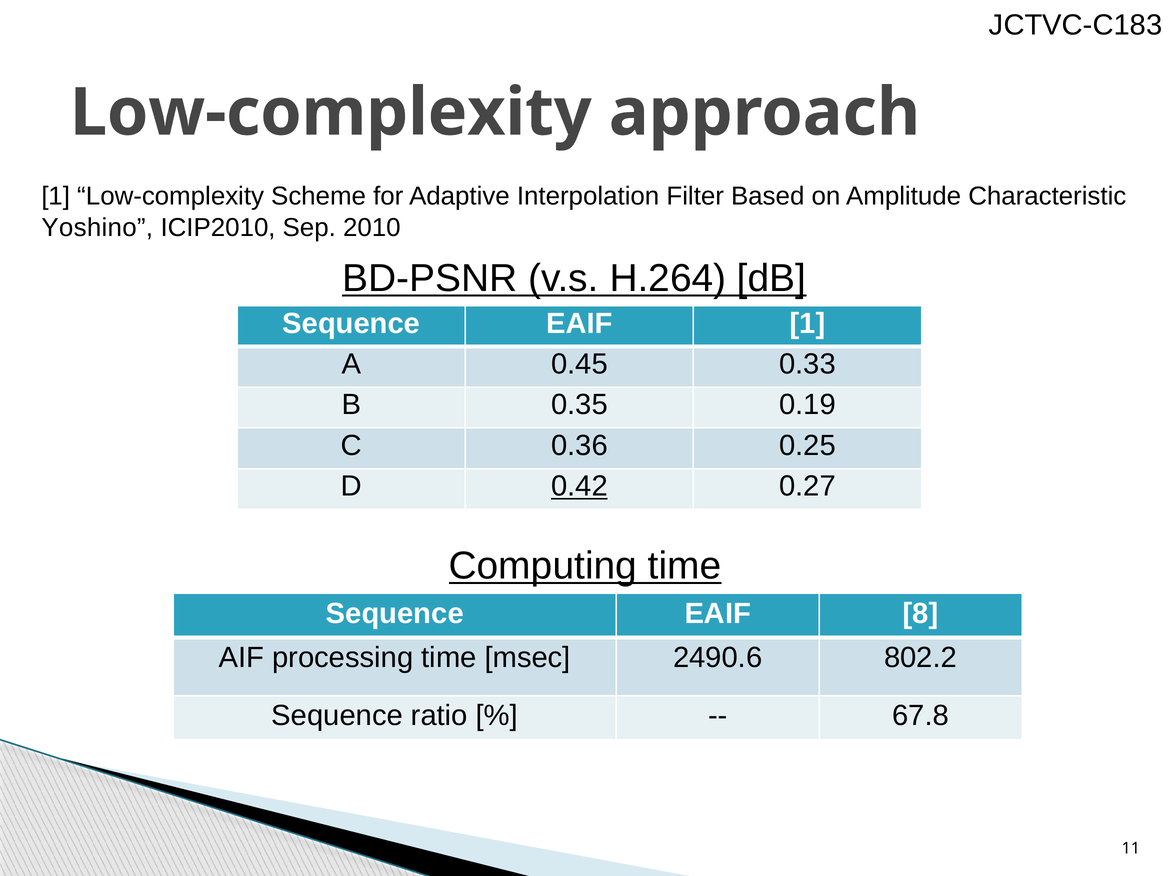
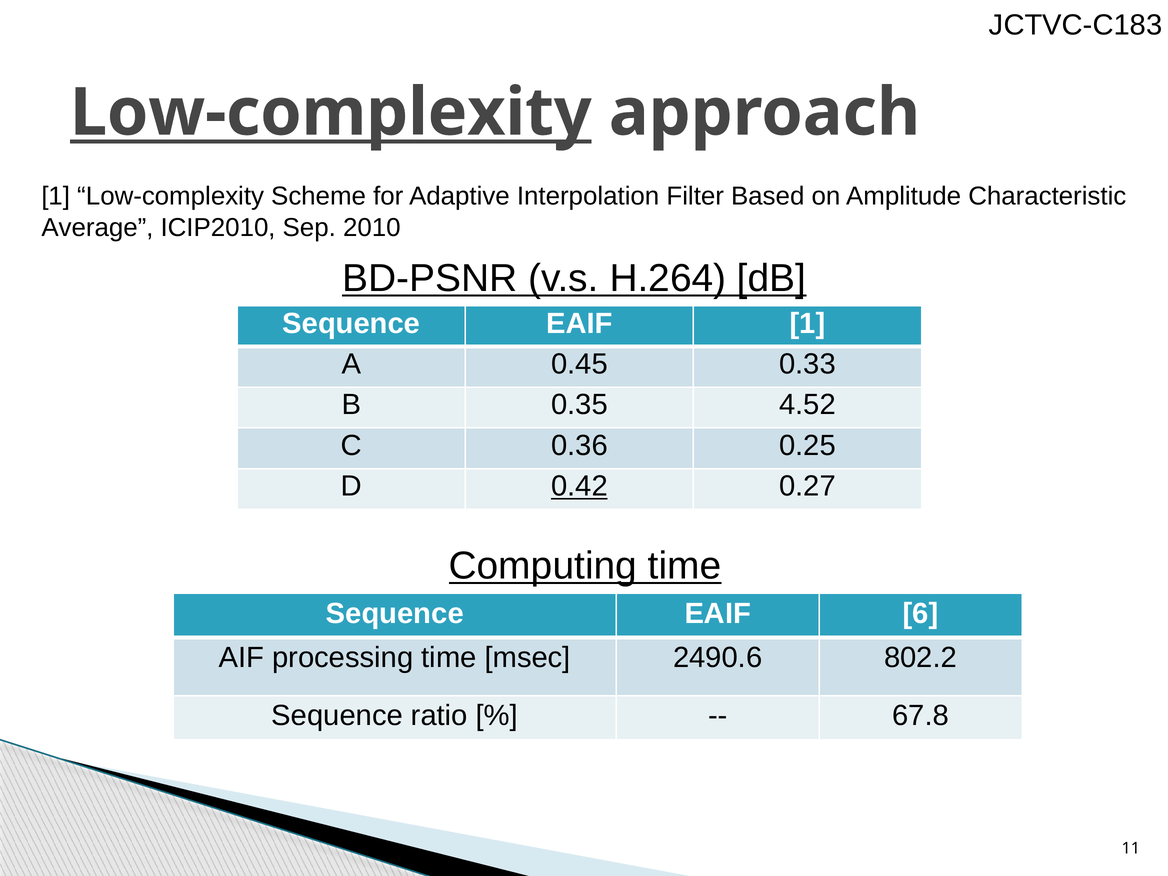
Low-complexity underline: none -> present (331, 113)
Yoshino: Yoshino -> Average (97, 228)
0.19: 0.19 -> 4.52 (807, 405)
8: 8 -> 6 (921, 613)
